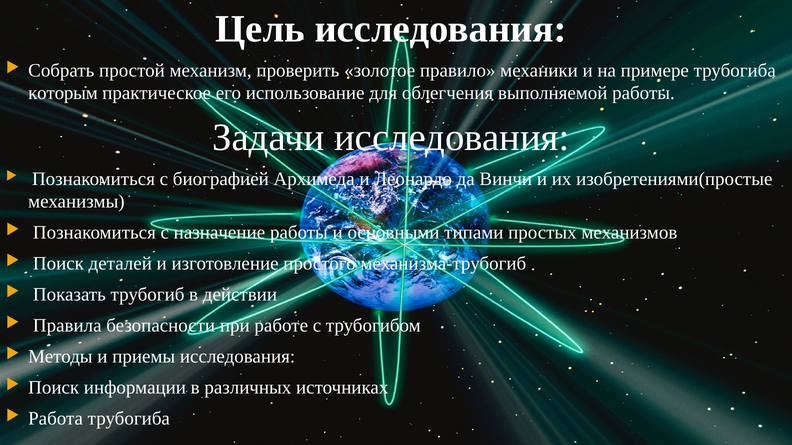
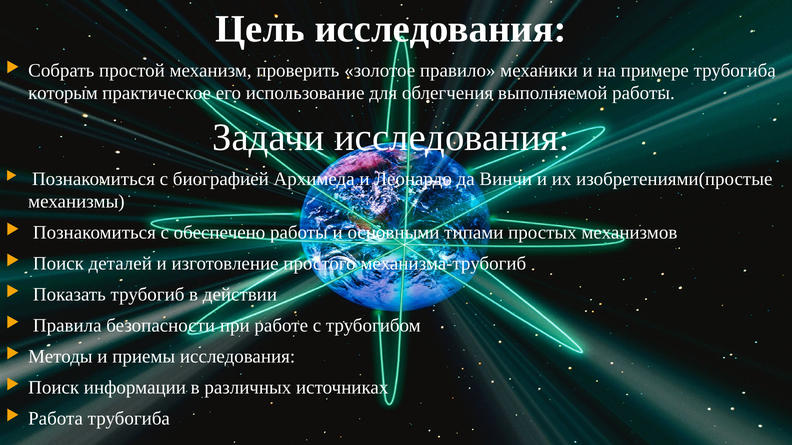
назначение: назначение -> обеспечено (219, 233)
